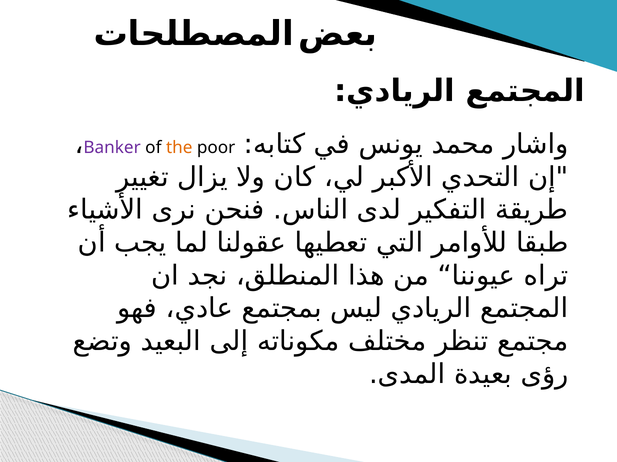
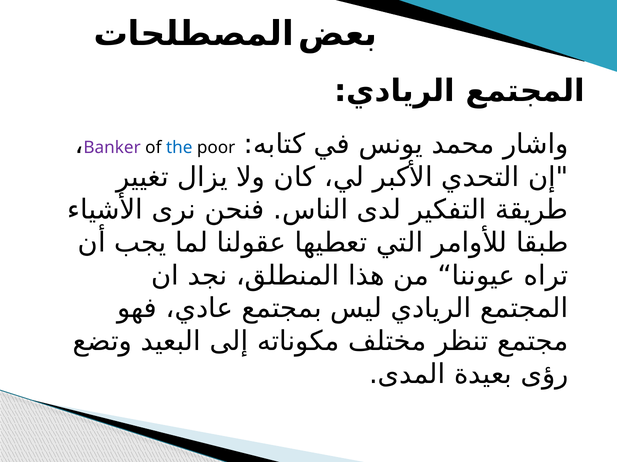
the colour: orange -> blue (179, 148)
